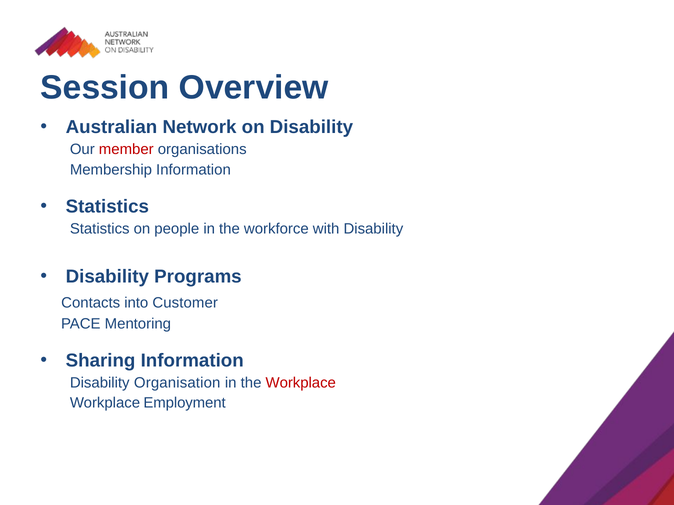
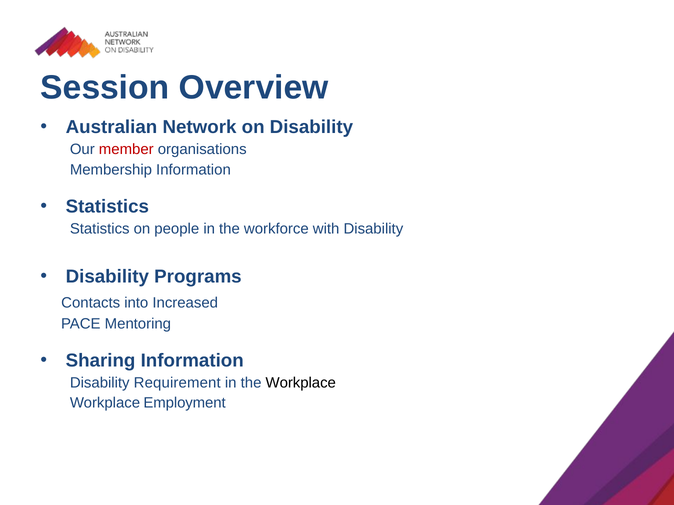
Customer: Customer -> Increased (185, 303)
Organisation: Organisation -> Requirement (177, 383)
Workplace colour: red -> black (301, 383)
